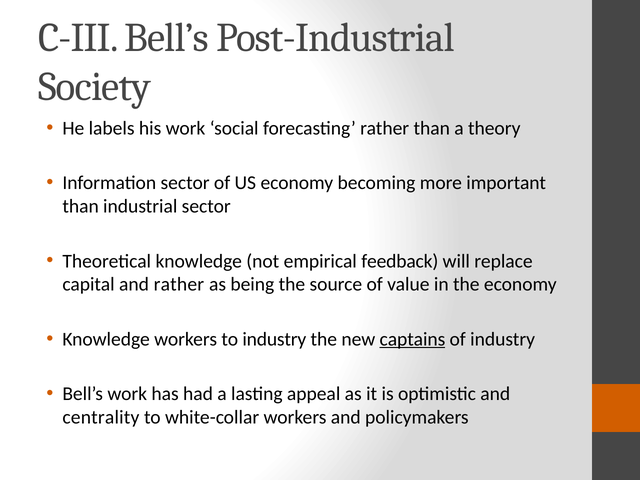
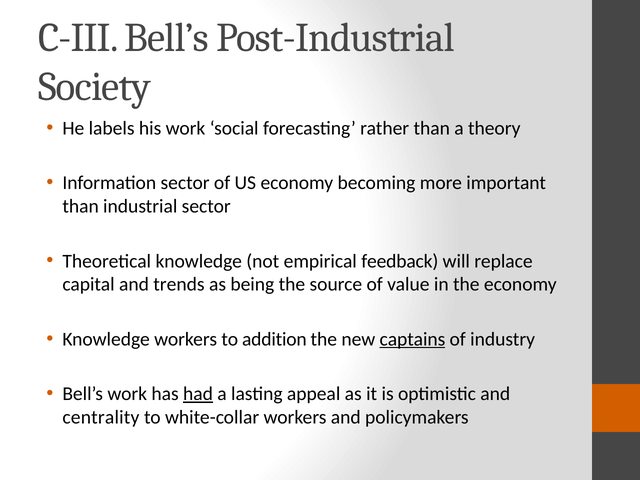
and rather: rather -> trends (179, 284)
to industry: industry -> addition (274, 339)
had underline: none -> present (198, 394)
